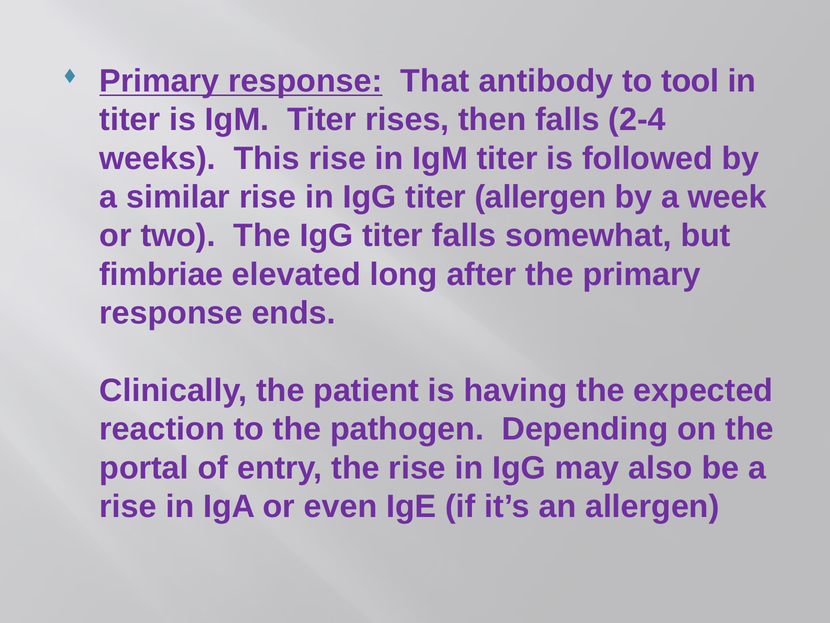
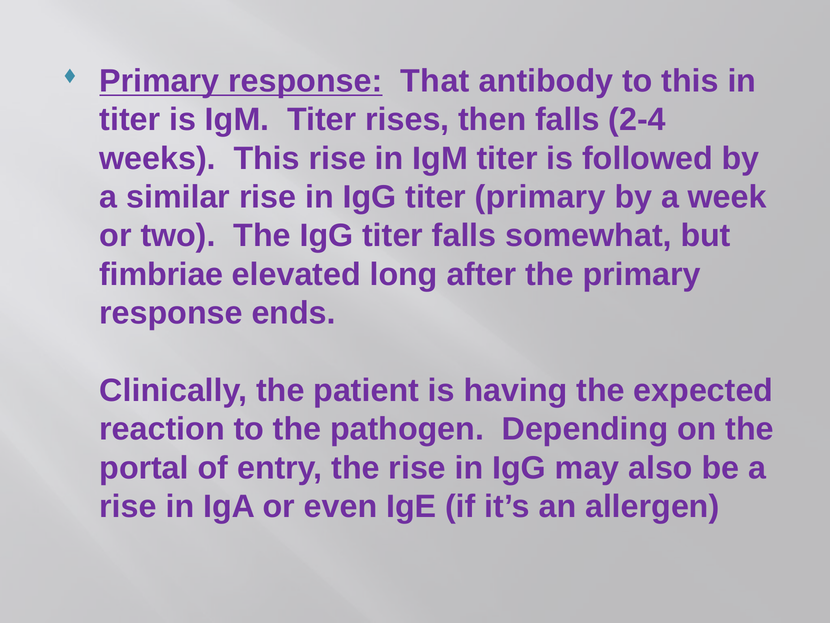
to tool: tool -> this (690, 81)
titer allergen: allergen -> primary (540, 197)
